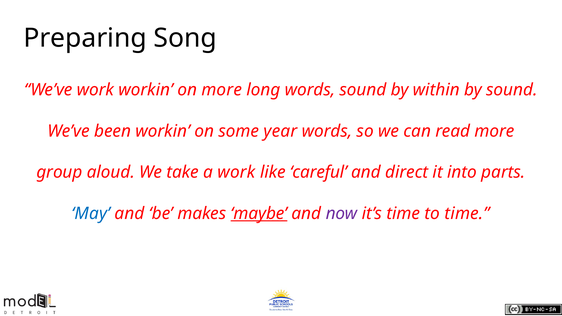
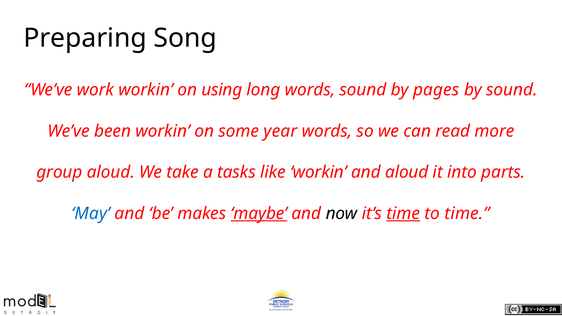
on more: more -> using (222, 90)
within: within -> pages (436, 90)
a work: work -> tasks (237, 172)
like careful: careful -> workin (318, 172)
and direct: direct -> aloud (407, 172)
now colour: purple -> black (342, 214)
time underline: none -> present (403, 214)
